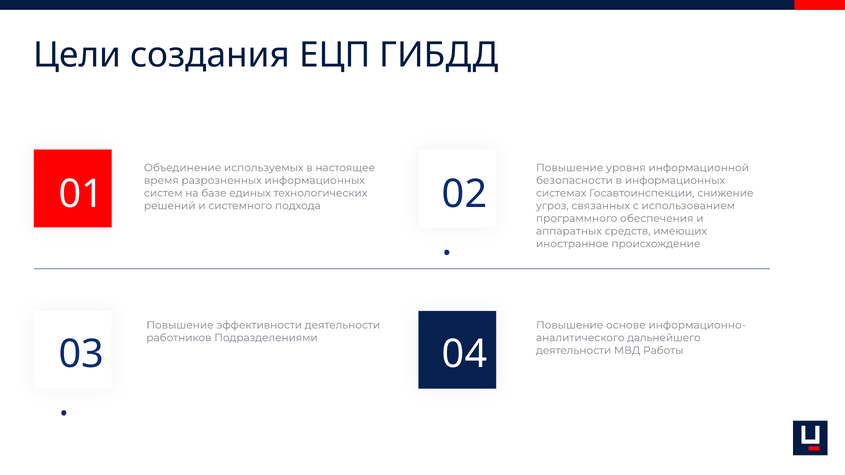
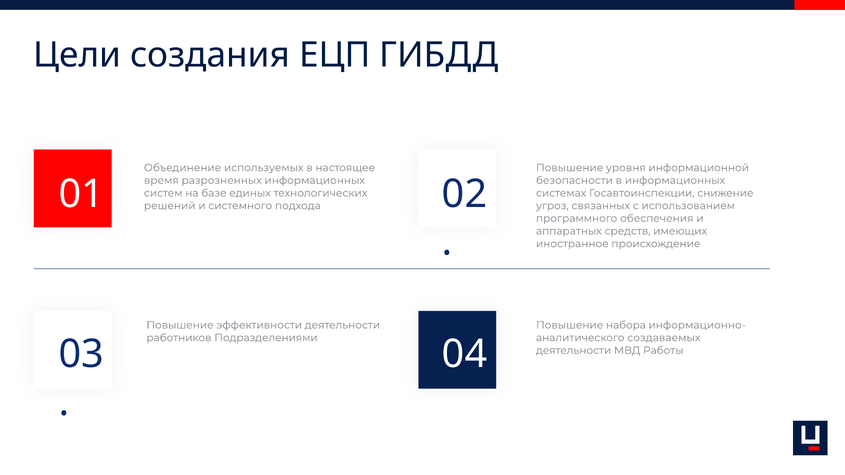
основе: основе -> набора (626, 325)
дальнейшего: дальнейшего -> создаваемых (664, 338)
